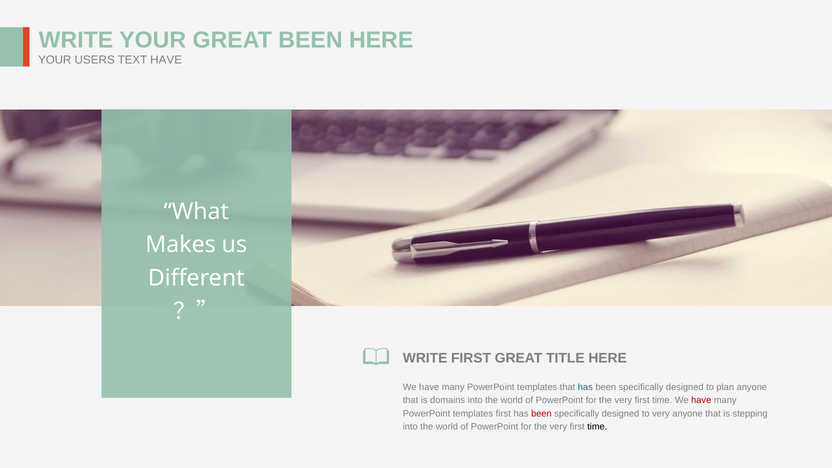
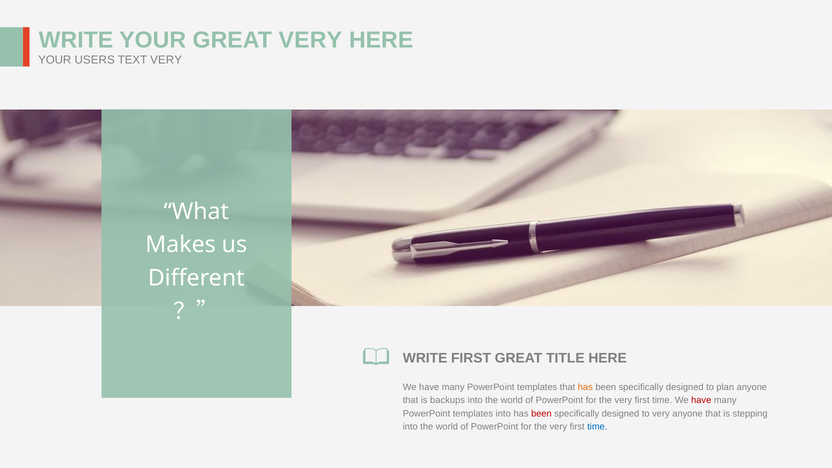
GREAT BEEN: BEEN -> VERY (310, 40)
TEXT HAVE: HAVE -> VERY (166, 60)
has colour: blue -> orange (585, 387)
domains: domains -> backups (448, 400)
templates first: first -> into (503, 413)
time colour: black -> blue (597, 427)
